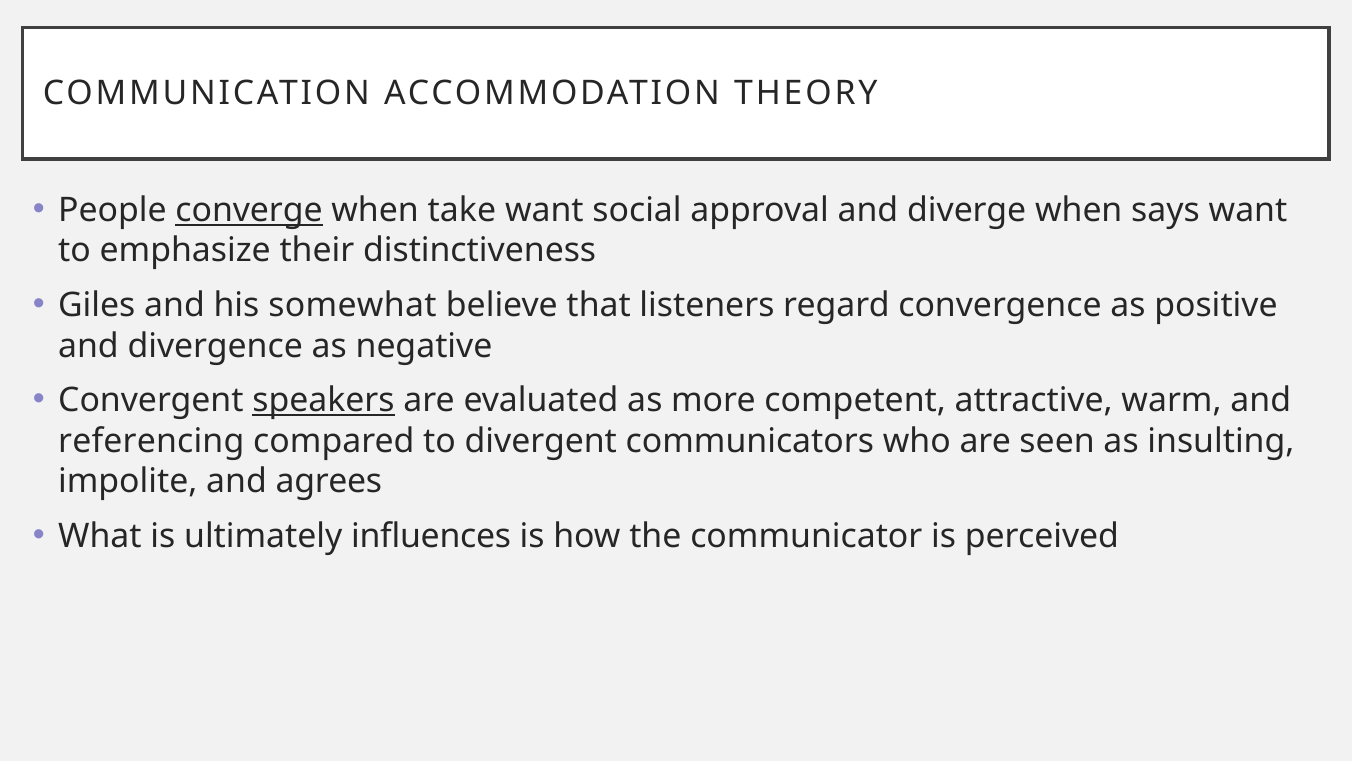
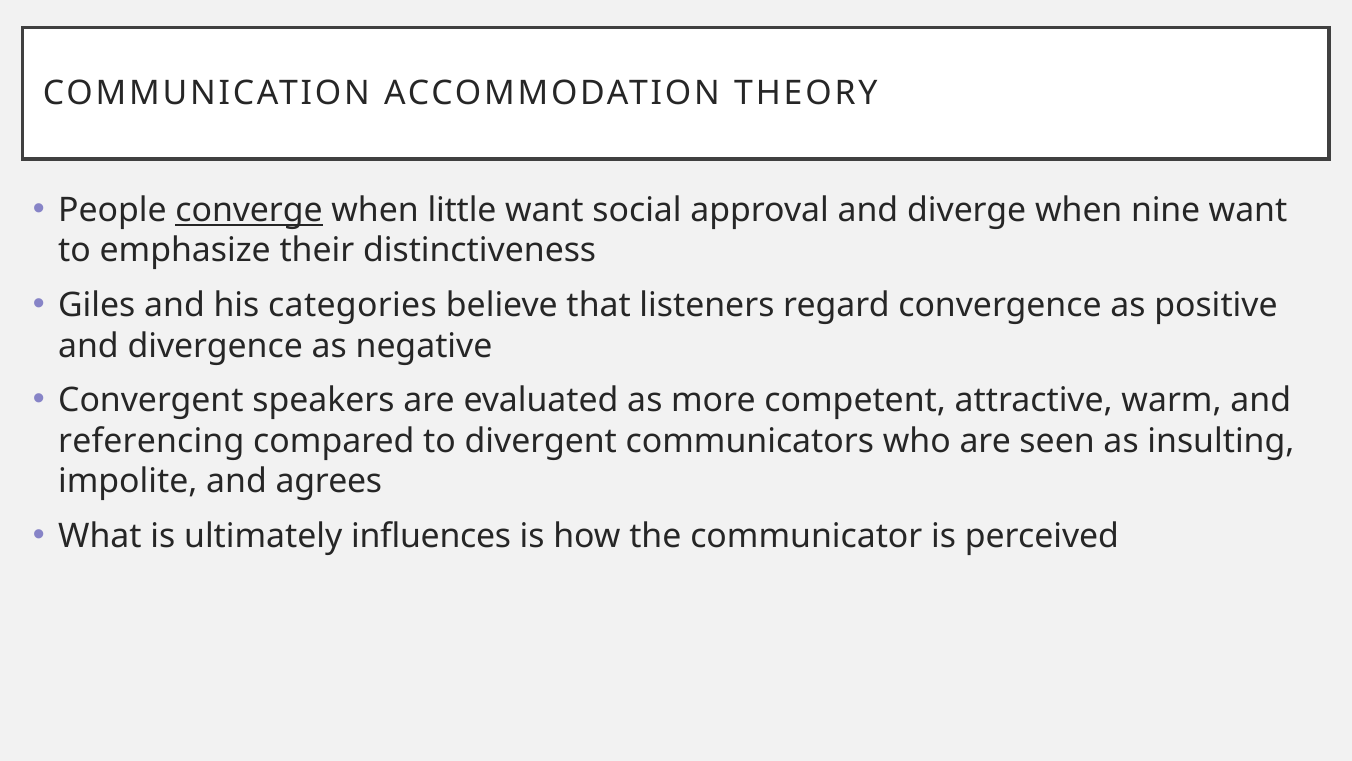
take: take -> little (462, 210)
says: says -> nine (1166, 210)
somewhat: somewhat -> categories (352, 305)
speakers underline: present -> none (323, 400)
